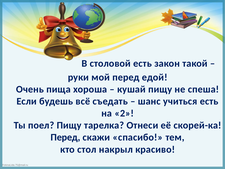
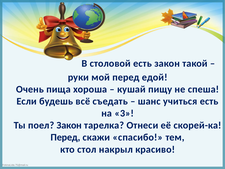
2: 2 -> 3 (124, 113)
поел Пищу: Пищу -> Закон (69, 125)
